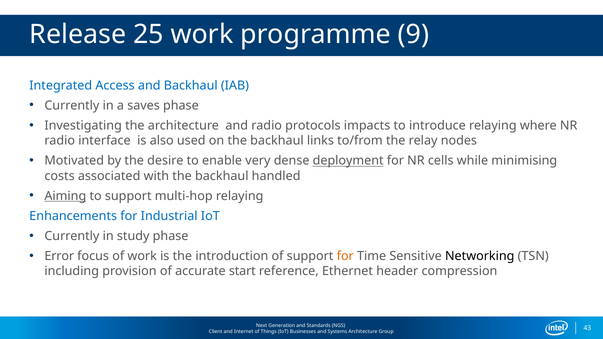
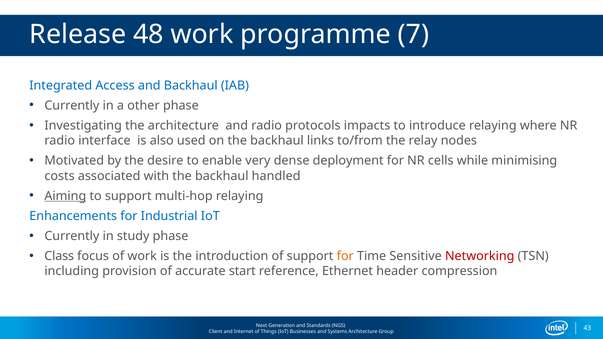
25: 25 -> 48 (148, 34)
9: 9 -> 7 (414, 34)
saves: saves -> other (143, 106)
deployment underline: present -> none (348, 161)
Error: Error -> Class (59, 256)
Networking colour: black -> red (480, 256)
